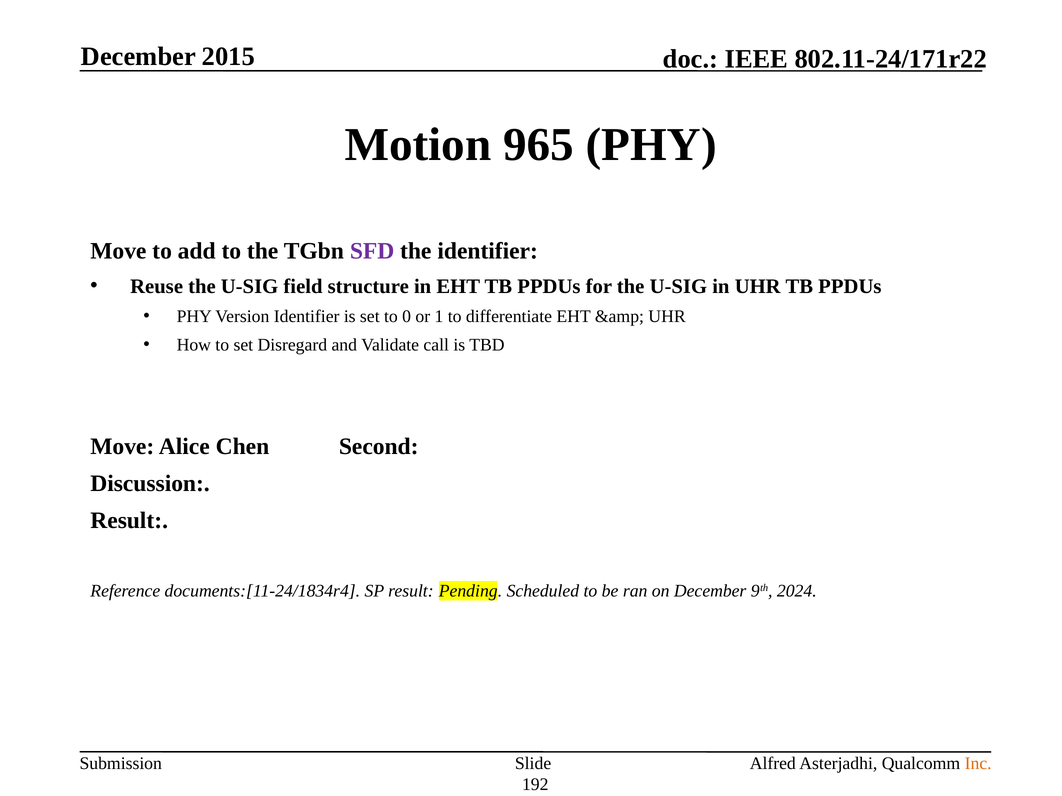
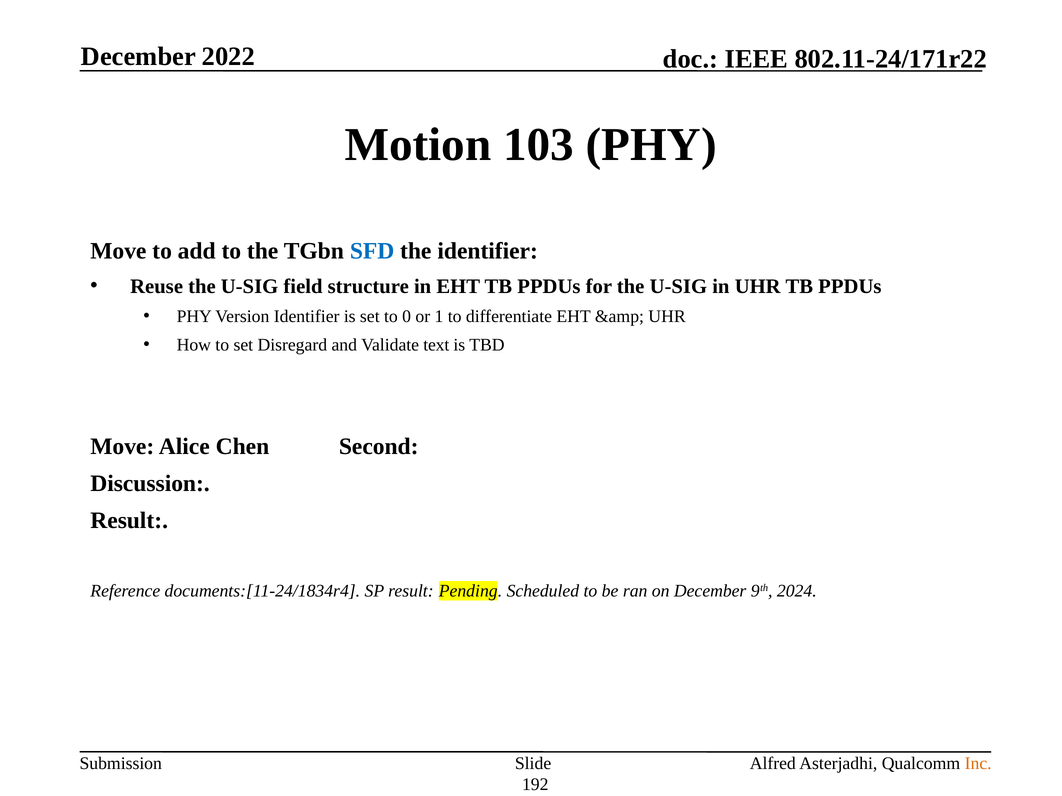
2015: 2015 -> 2022 (228, 56)
965: 965 -> 103 (539, 145)
SFD colour: purple -> blue (372, 251)
call: call -> text (436, 345)
